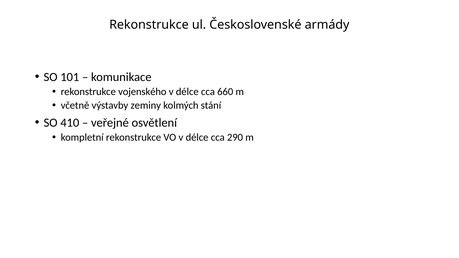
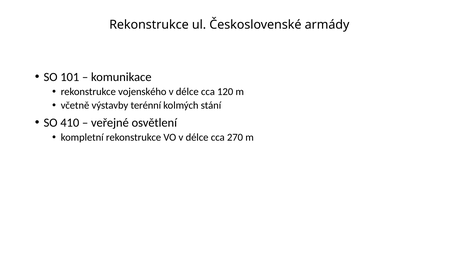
660: 660 -> 120 (225, 92)
zeminy: zeminy -> terénní (146, 106)
290: 290 -> 270 (235, 138)
